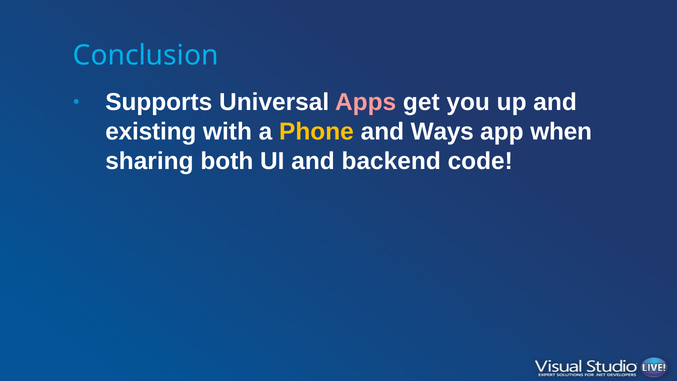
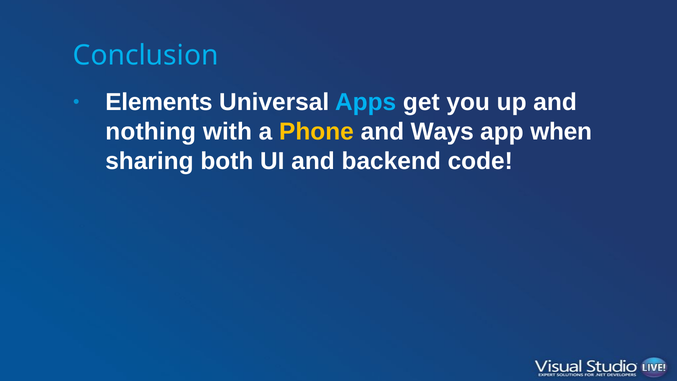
Supports: Supports -> Elements (159, 102)
Apps colour: pink -> light blue (366, 102)
existing: existing -> nothing (151, 132)
